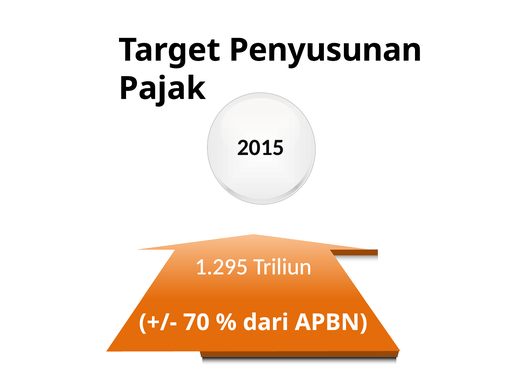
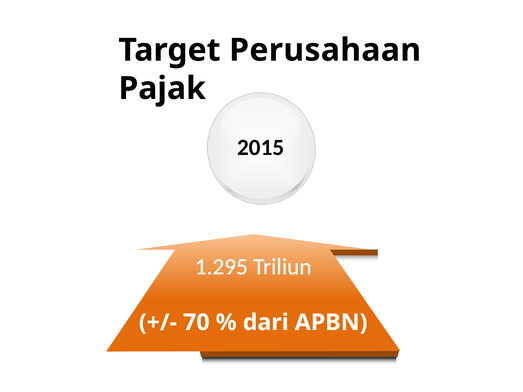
Penyusunan: Penyusunan -> Perusahaan (325, 50)
